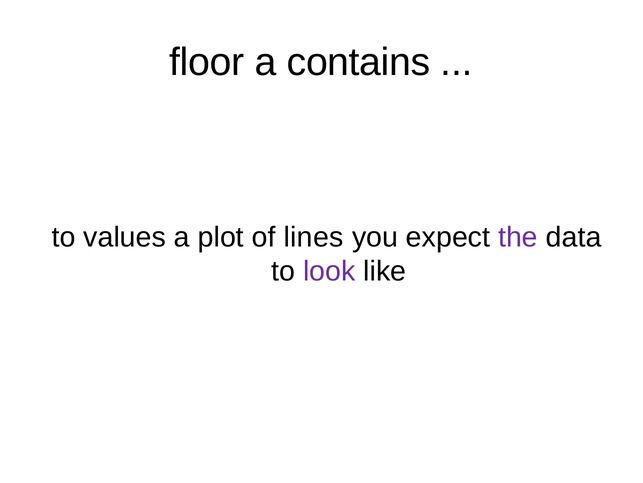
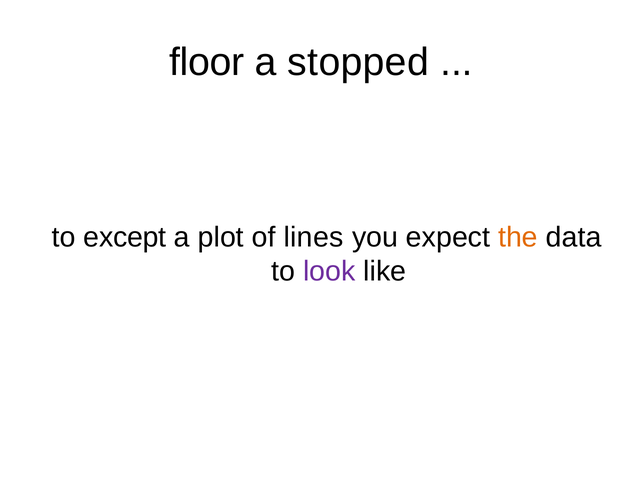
contains: contains -> stopped (358, 62)
values: values -> except (125, 237)
the colour: purple -> orange (518, 237)
